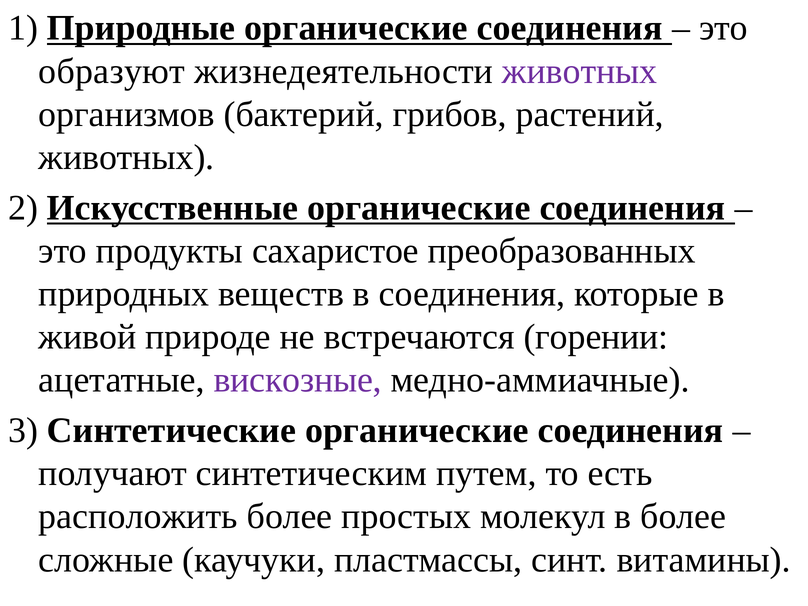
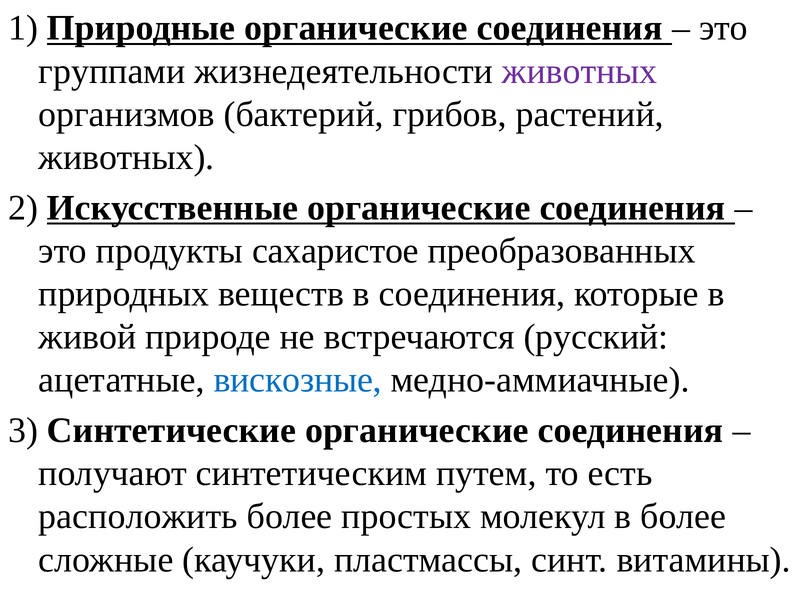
образуют: образуют -> группами (112, 71)
горении: горении -> русский (596, 337)
вискозные colour: purple -> blue (298, 380)
